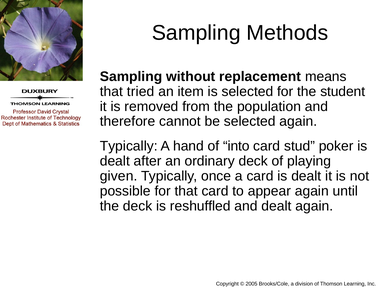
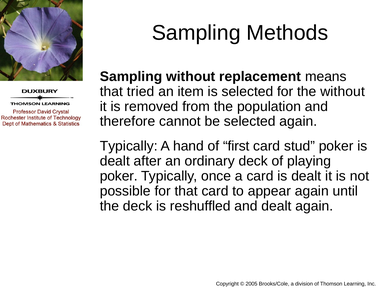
the student: student -> without (343, 91)
into: into -> first (236, 146)
given: given -> poker (119, 176)
